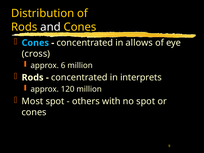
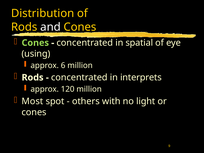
Cones colour: light blue -> light green (35, 43)
allows: allows -> spatial (139, 43)
cross: cross -> using (36, 54)
no spot: spot -> light (146, 101)
